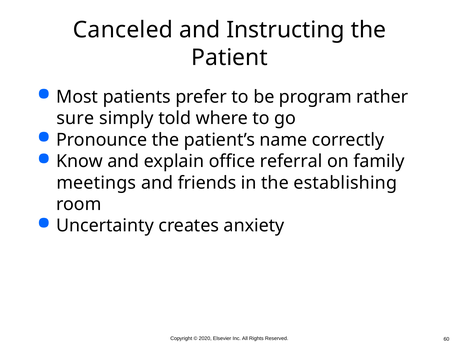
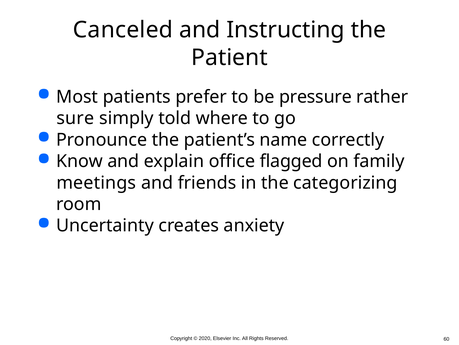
program: program -> pressure (315, 97)
referral: referral -> flagged (291, 161)
establishing: establishing -> categorizing (345, 182)
